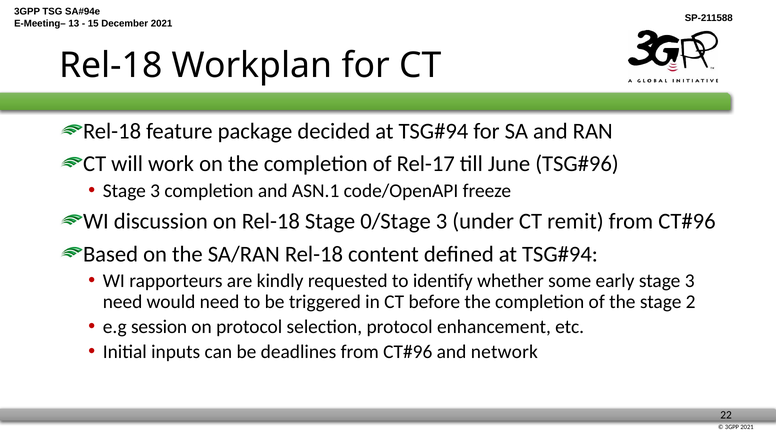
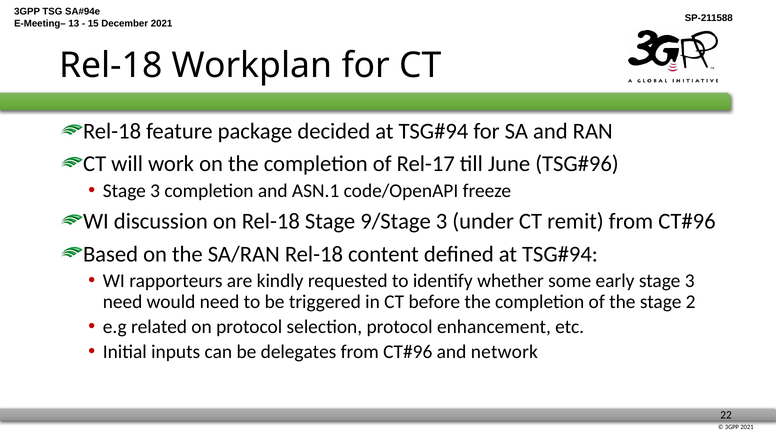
0/Stage: 0/Stage -> 9/Stage (396, 221)
session: session -> related (159, 326)
deadlines: deadlines -> delegates (299, 351)
